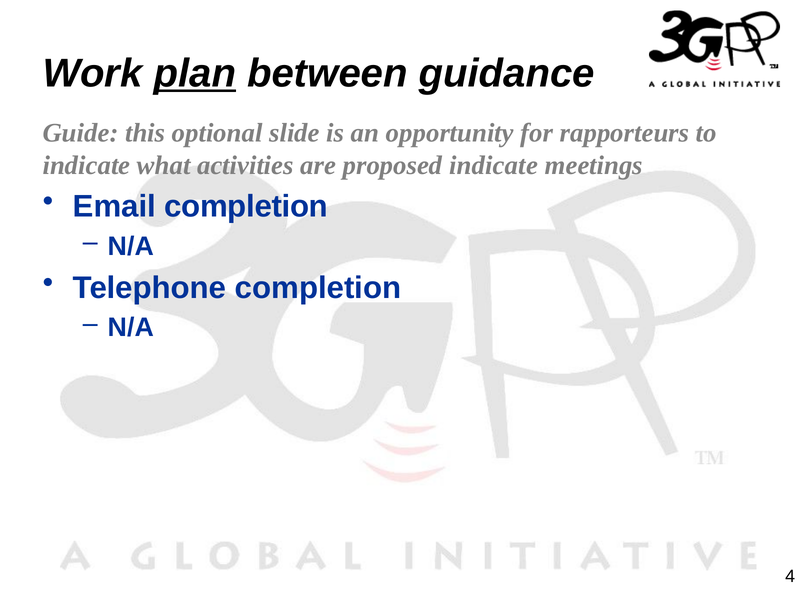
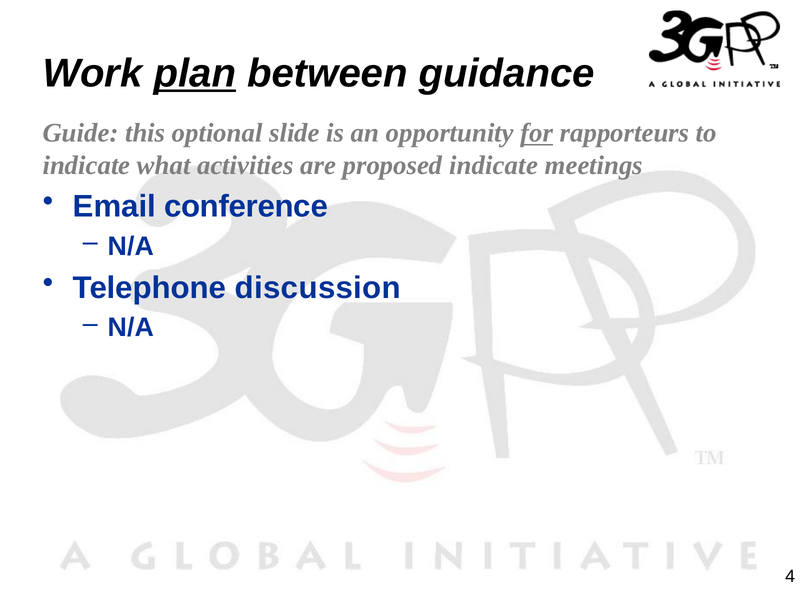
for underline: none -> present (537, 133)
Email completion: completion -> conference (246, 207)
Telephone completion: completion -> discussion (318, 288)
